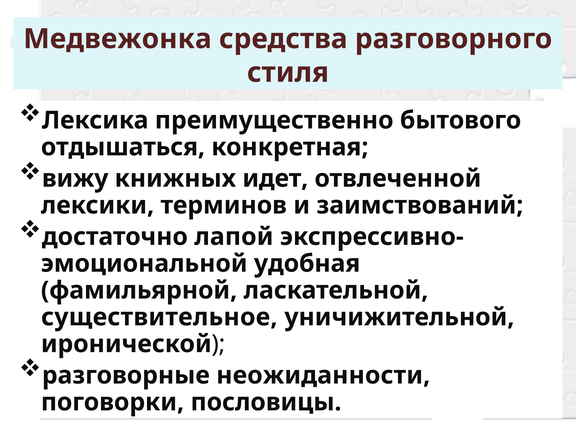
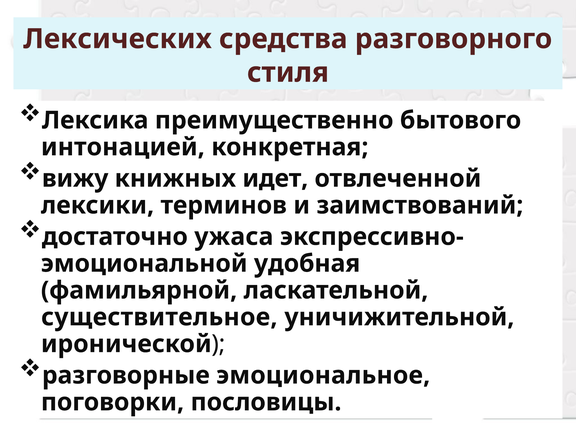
Медвежонка: Медвежонка -> Лексических (118, 39)
отдышаться: отдышаться -> интонацией (123, 147)
лапой: лапой -> ужаса (234, 237)
неожиданности: неожиданности -> эмоциональное (323, 375)
